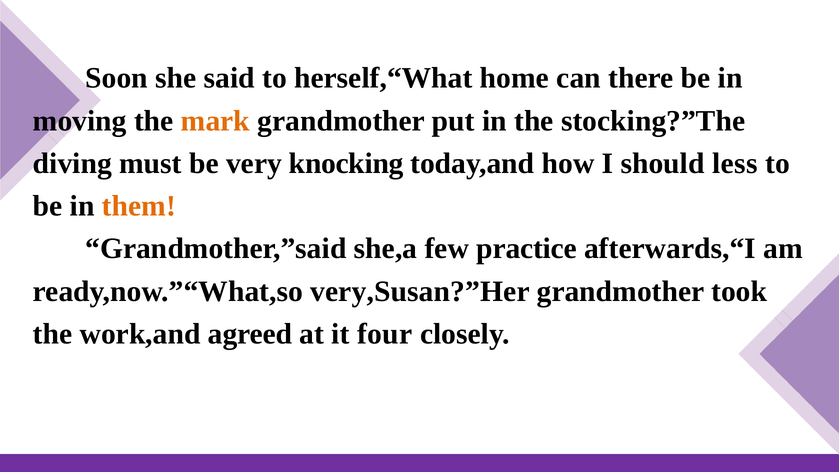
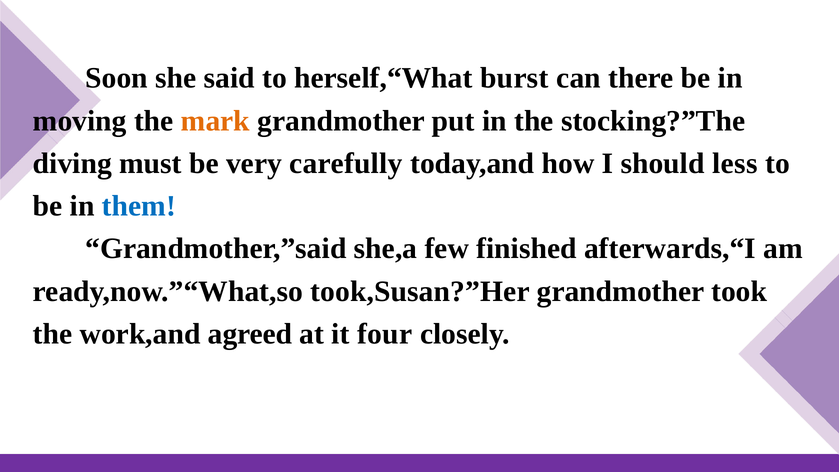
home: home -> burst (514, 78)
knocking: knocking -> carefully (346, 163)
them colour: orange -> blue (139, 206)
practice: practice -> finished (527, 249)
very,Susan?”Her: very,Susan?”Her -> took,Susan?”Her (420, 291)
